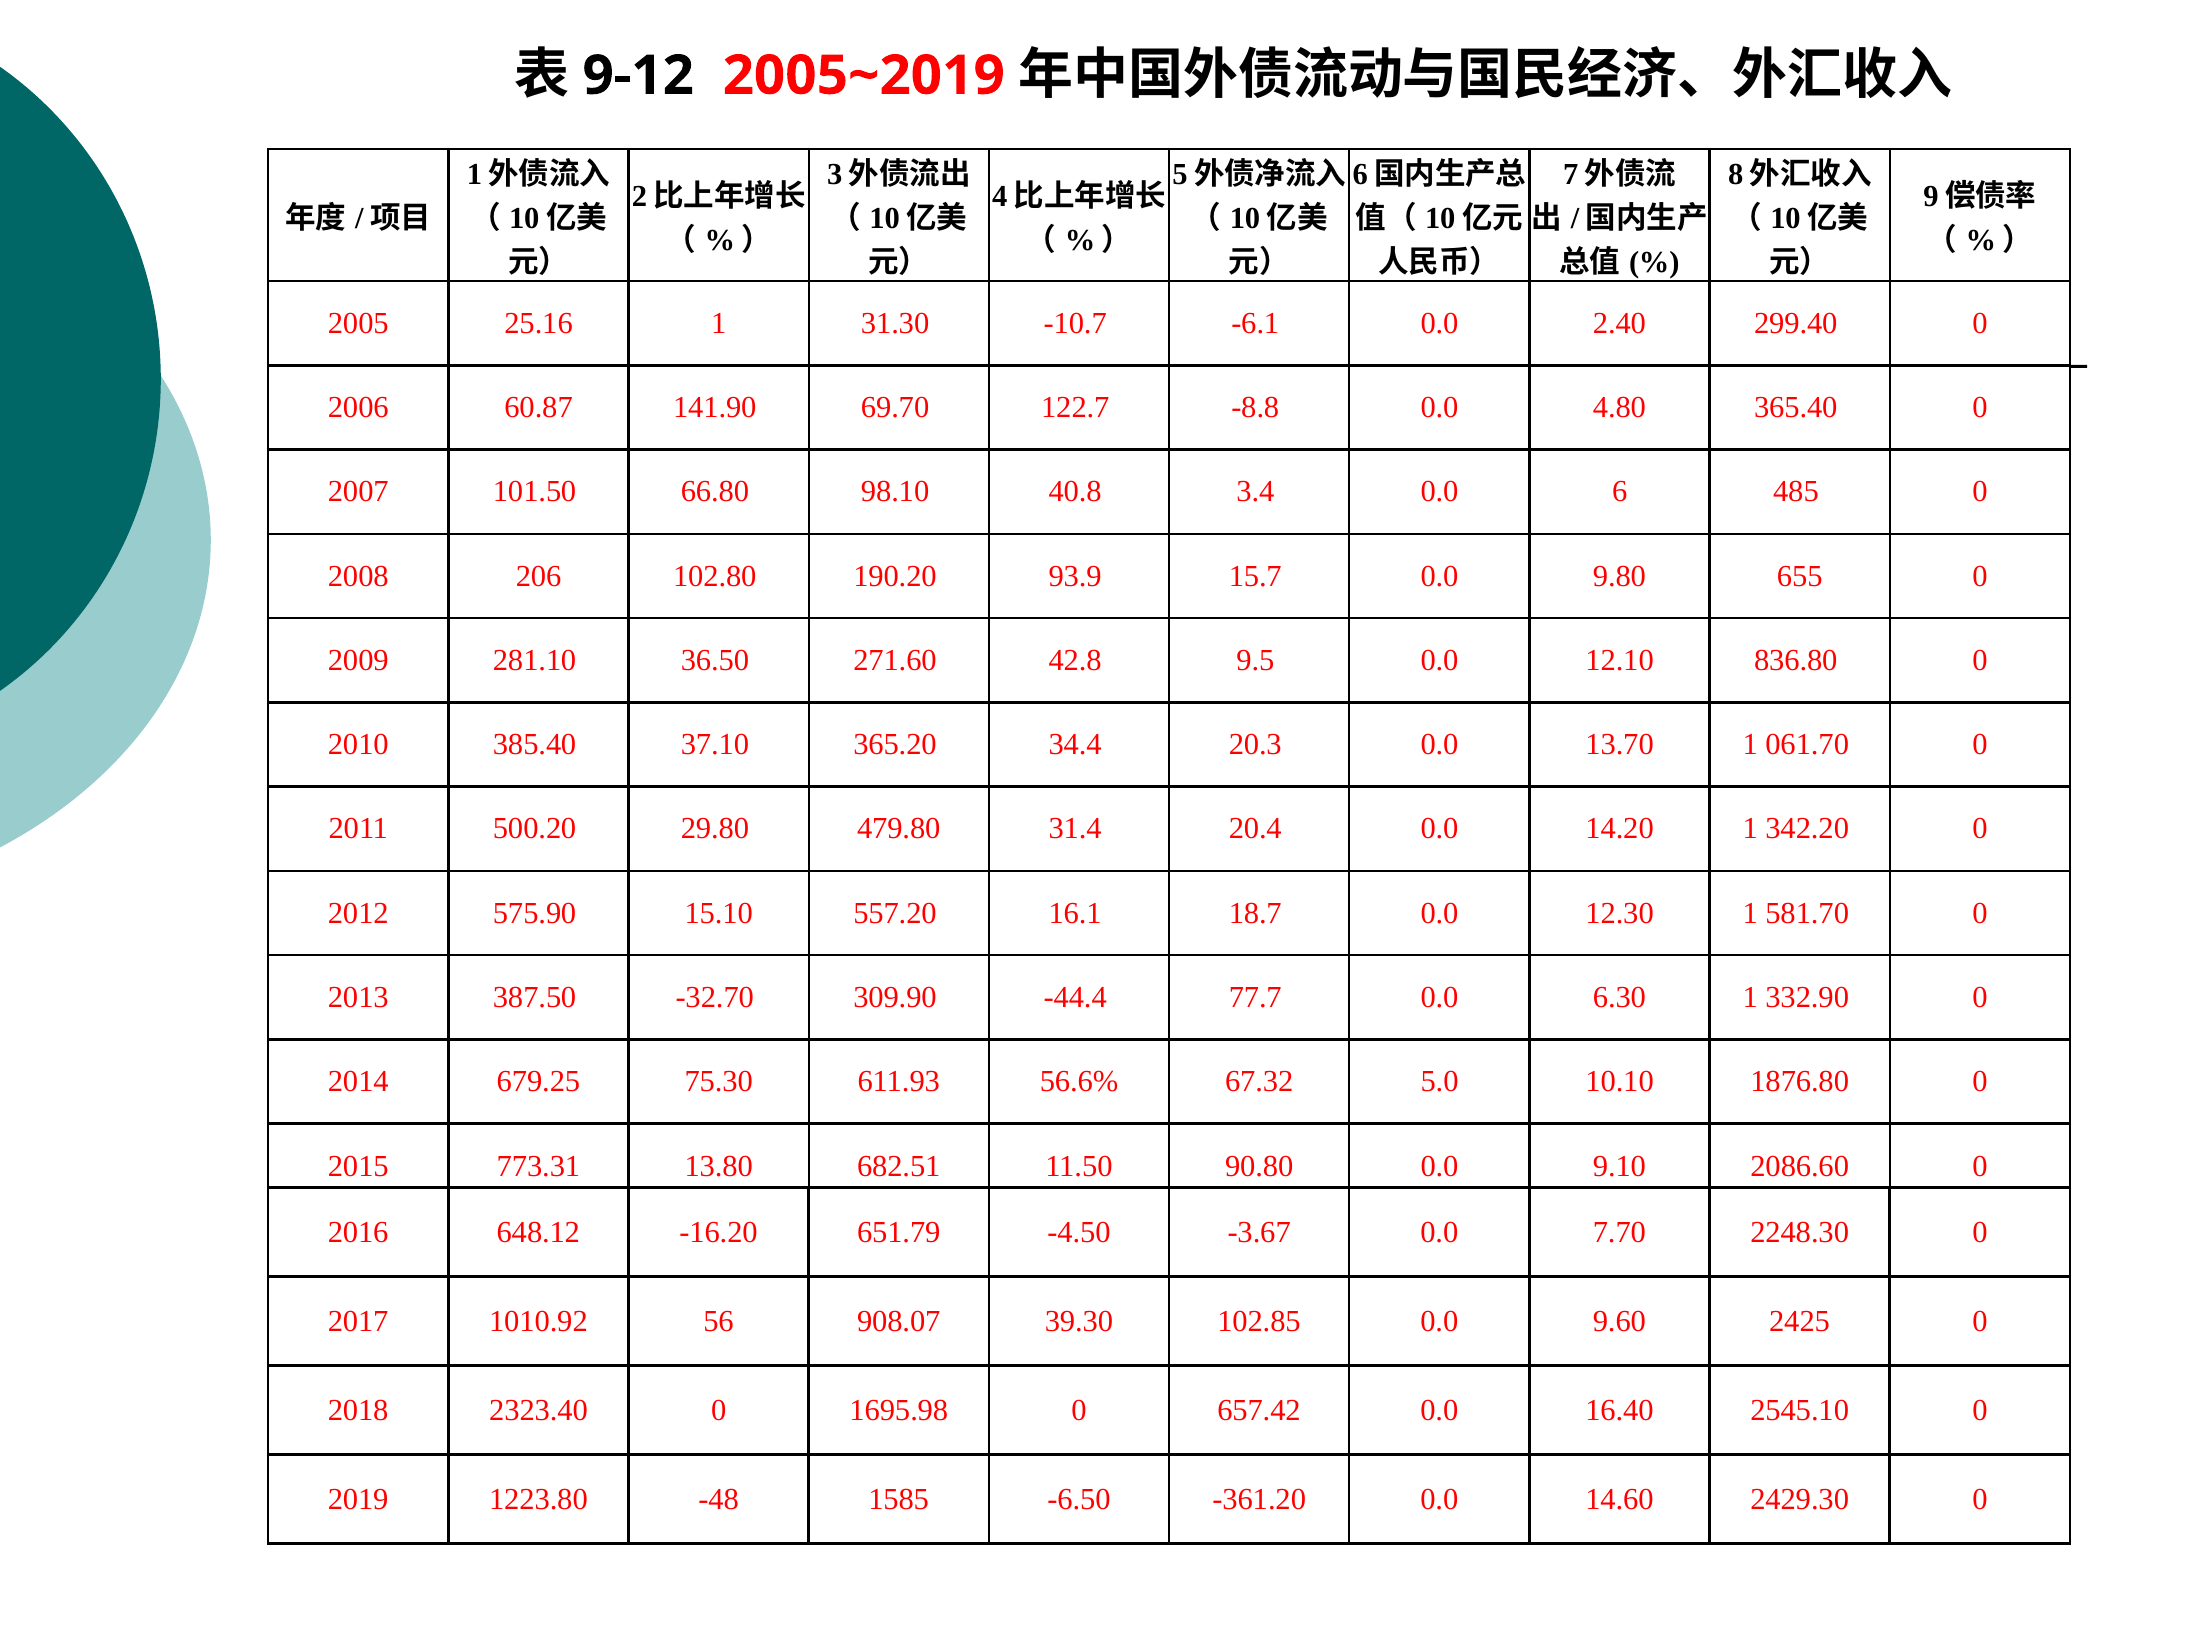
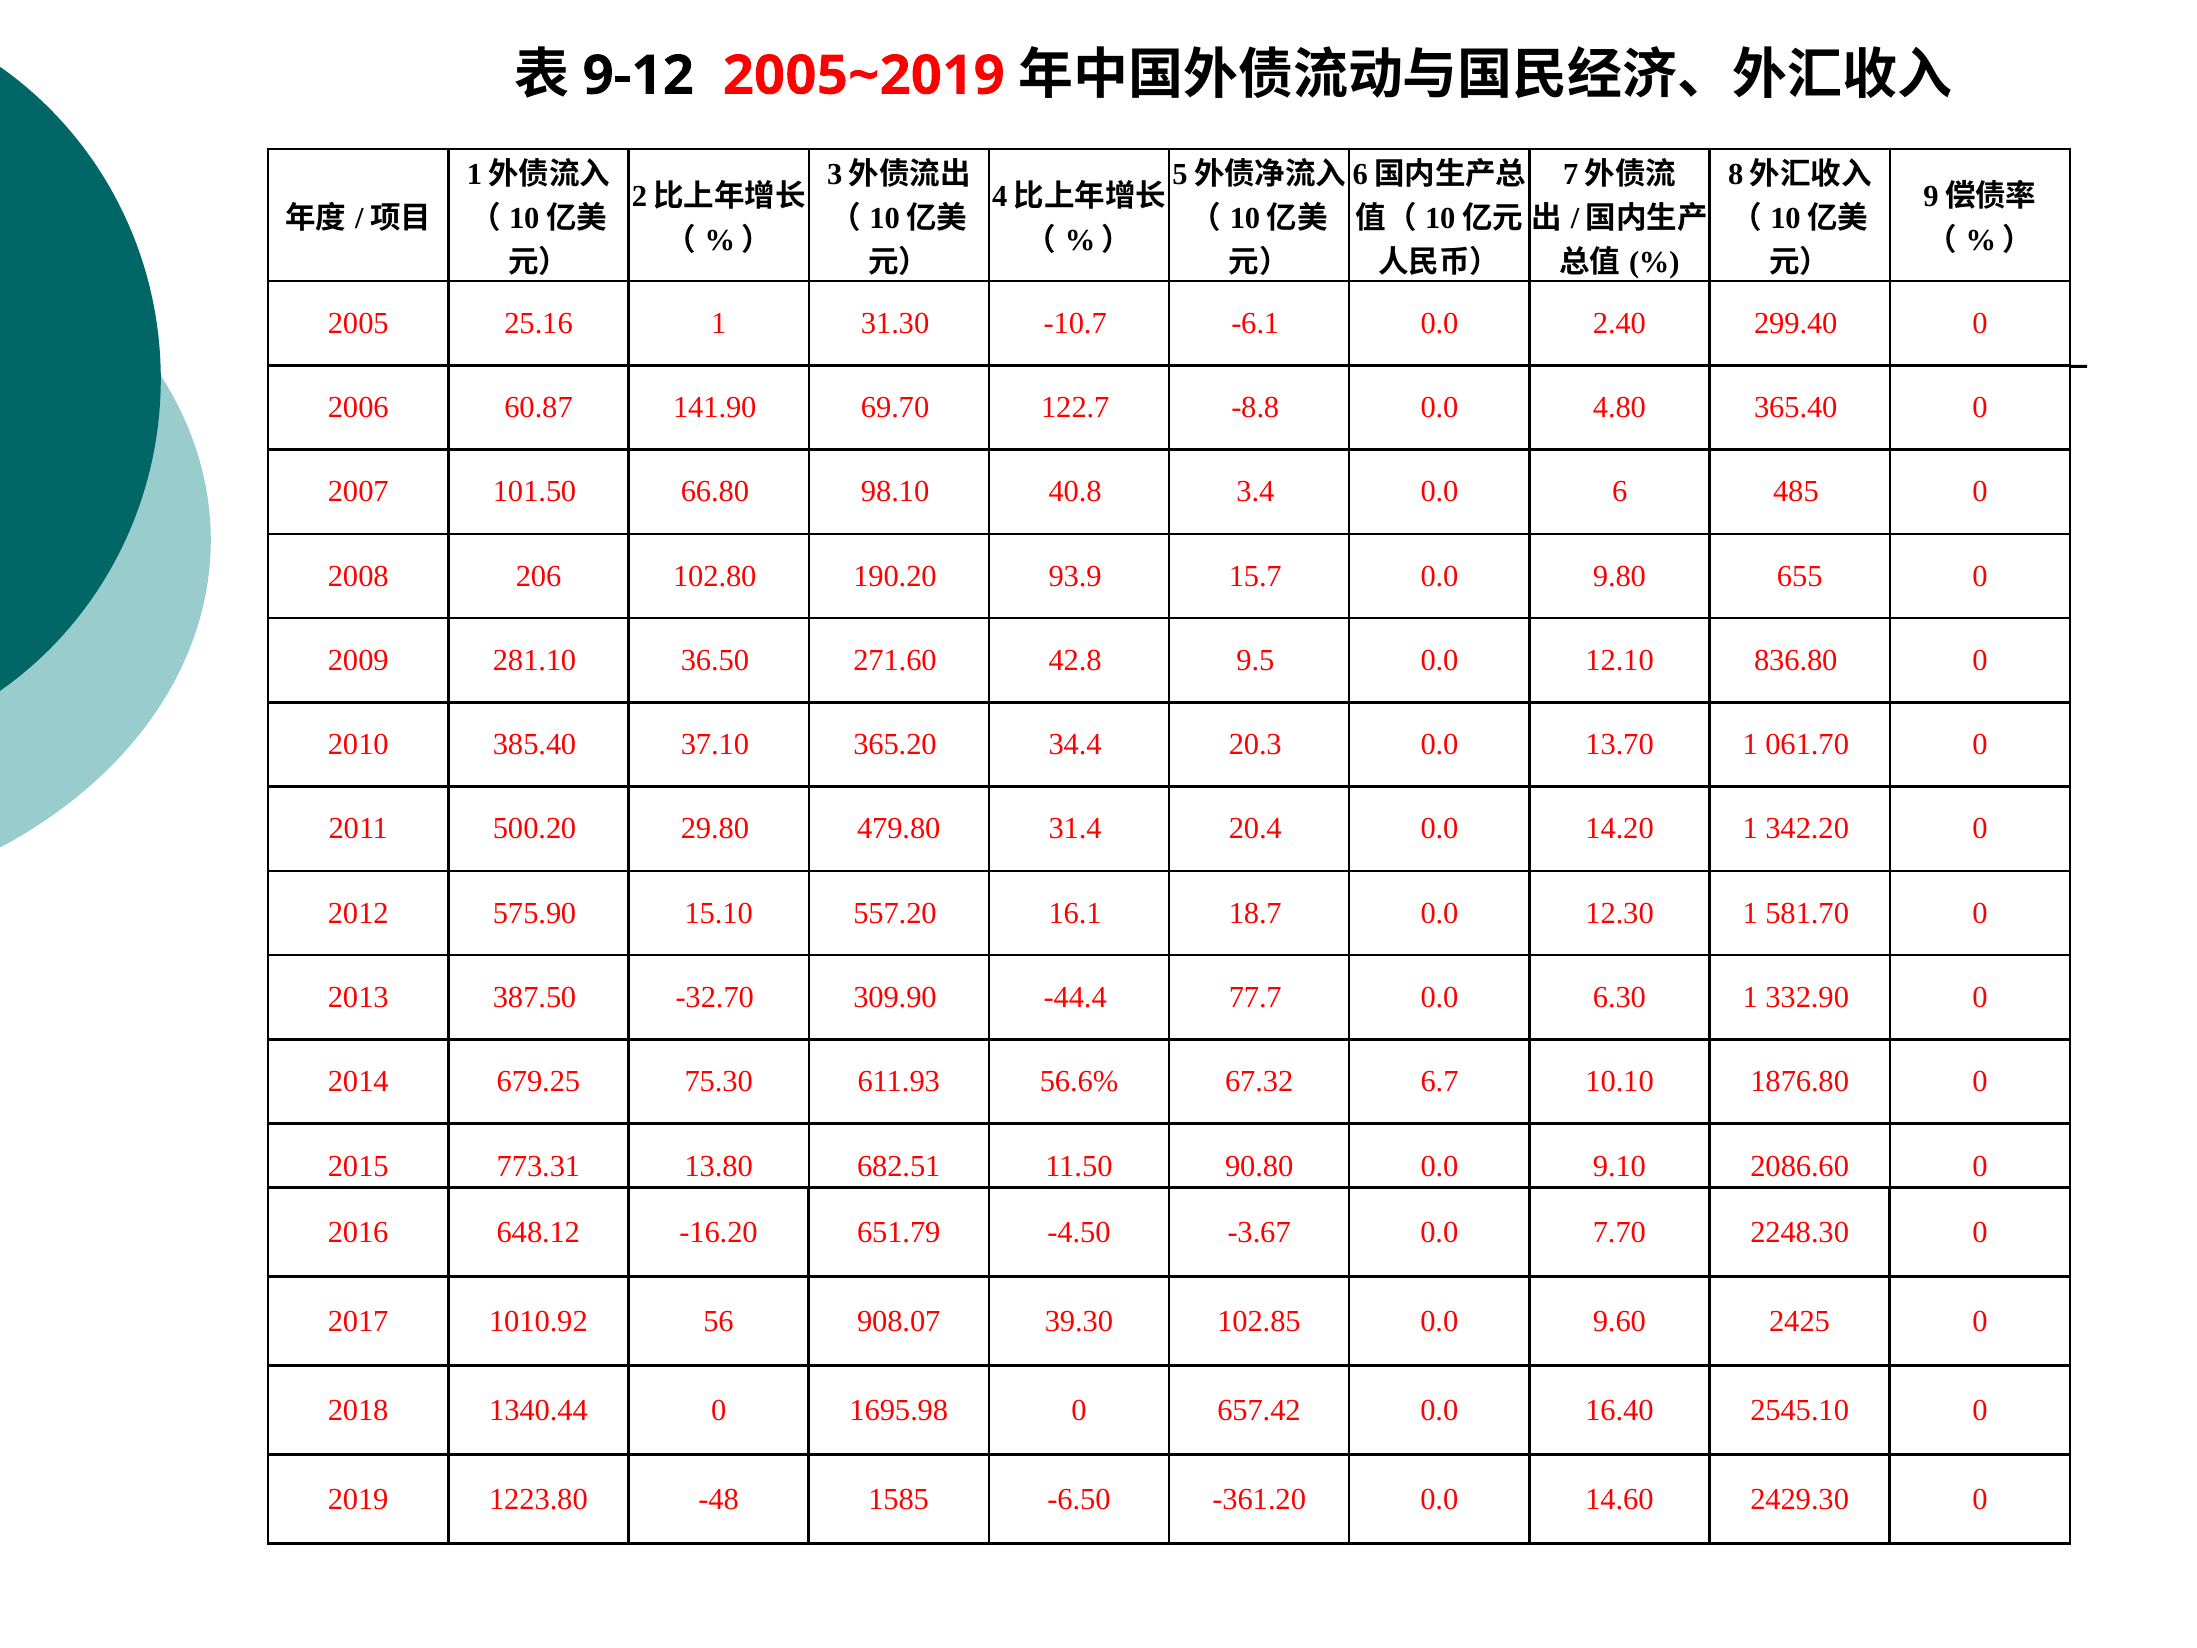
5.0: 5.0 -> 6.7 (1440, 1082)
2323.40: 2323.40 -> 1340.44 (539, 1410)
